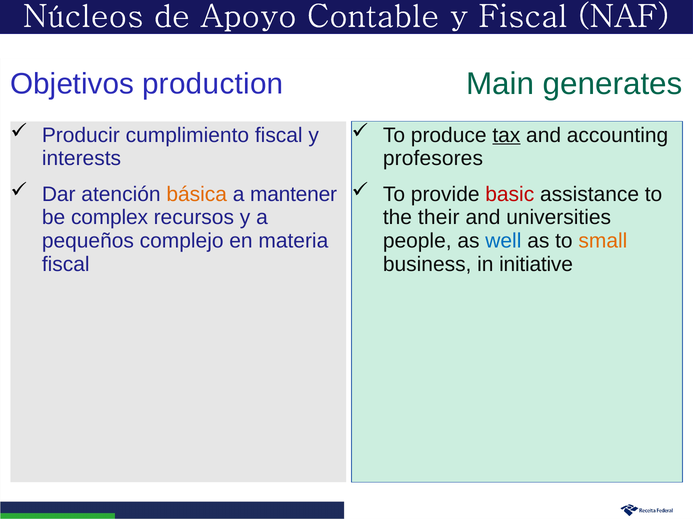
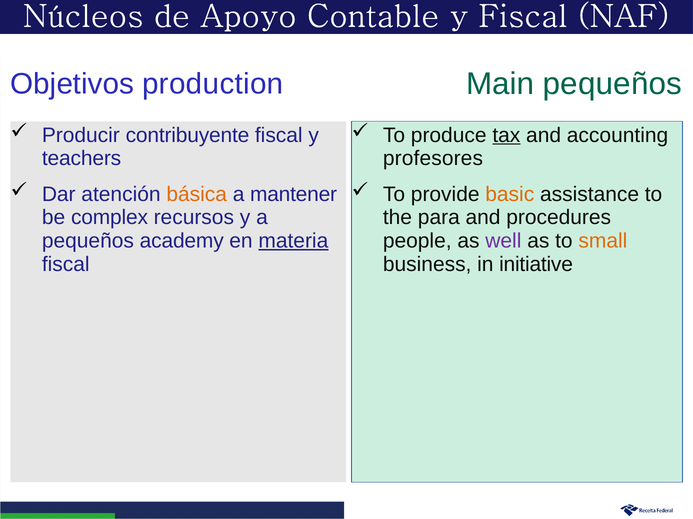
Main generates: generates -> pequeños (612, 84)
cumplimiento: cumplimiento -> contribuyente (187, 135)
interests: interests -> teachers (82, 159)
basic colour: red -> orange (510, 194)
their: their -> para (439, 218)
universities: universities -> procedures (559, 218)
complejo: complejo -> academy (182, 241)
materia underline: none -> present (293, 241)
well colour: blue -> purple (503, 241)
